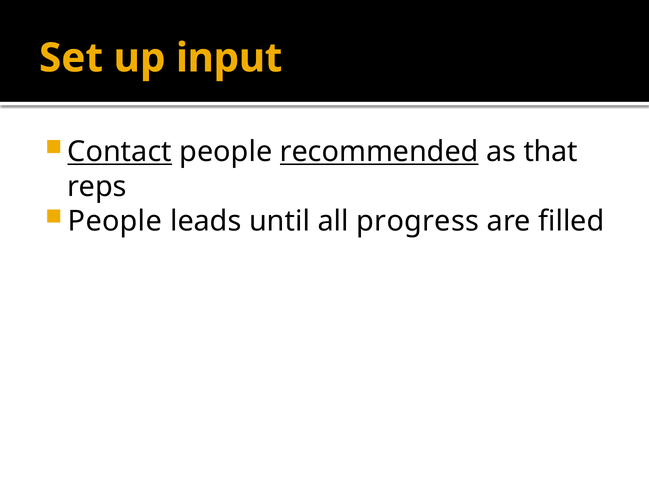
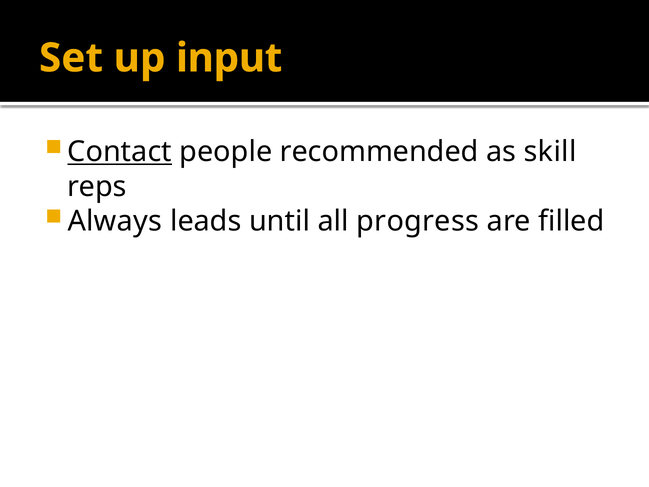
recommended underline: present -> none (379, 152)
that: that -> skill (550, 152)
People: People -> Always (115, 221)
